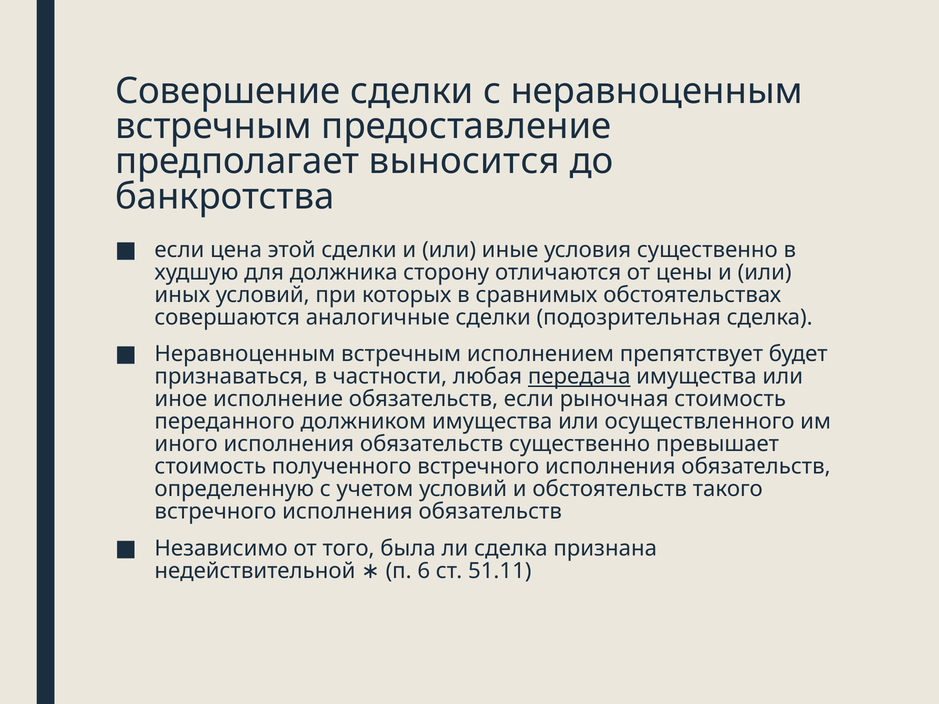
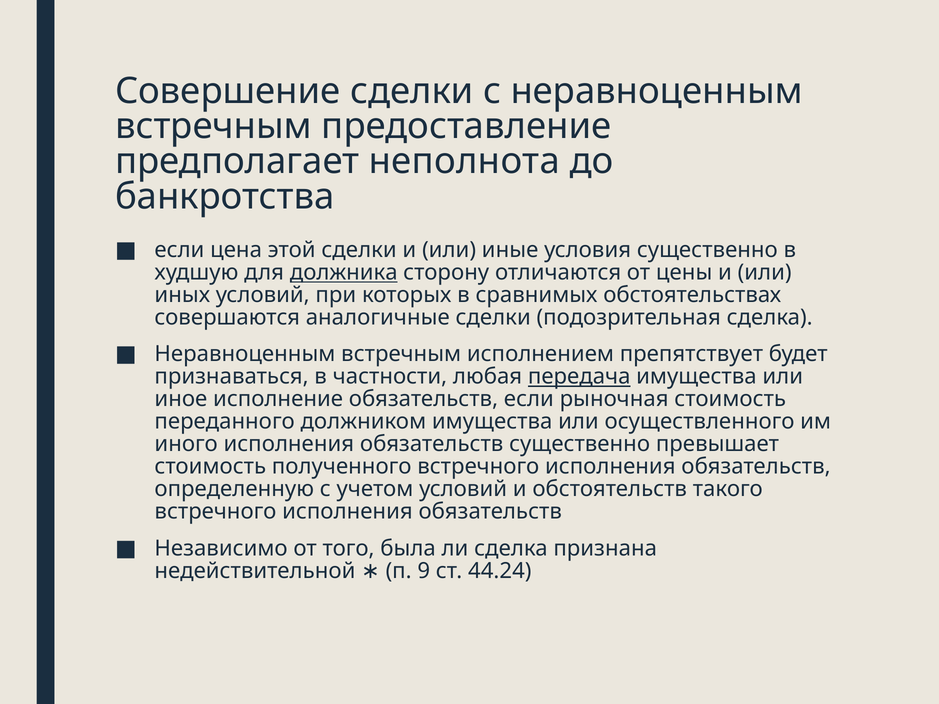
выносится: выносится -> неполнота (464, 161)
должника underline: none -> present (344, 273)
6: 6 -> 9 (424, 571)
51.11: 51.11 -> 44.24 (500, 571)
